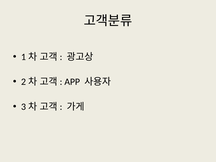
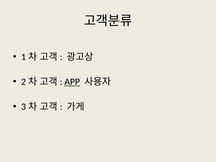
APP underline: none -> present (72, 82)
